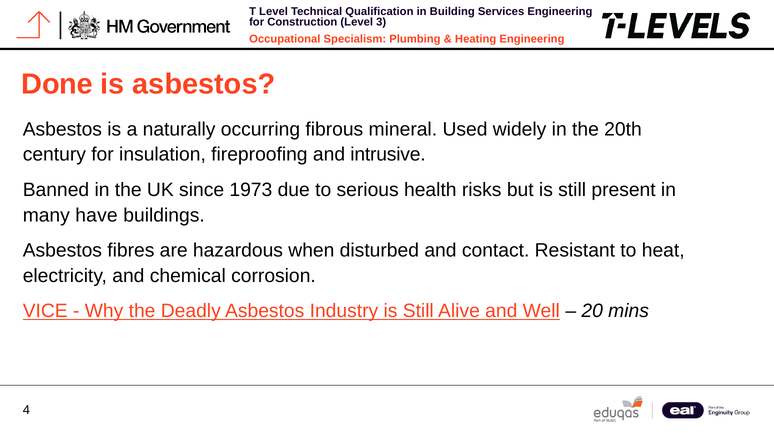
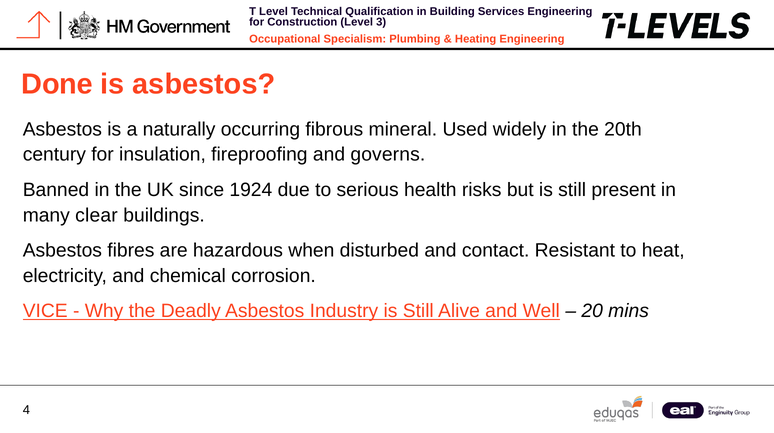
intrusive: intrusive -> governs (388, 154)
1973: 1973 -> 1924 (251, 190)
have: have -> clear (97, 215)
